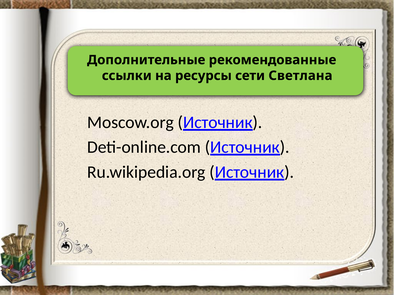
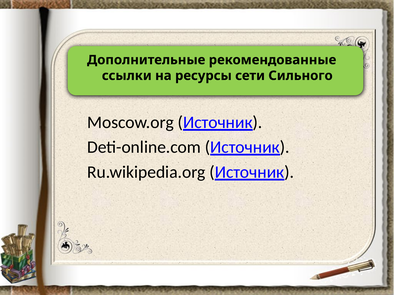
Светлана: Светлана -> Сильного (301, 76)
